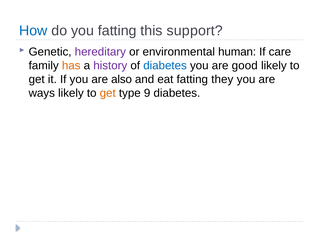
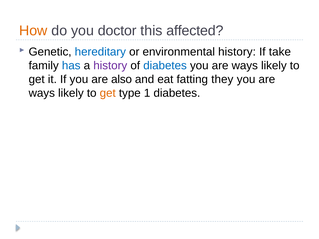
How colour: blue -> orange (33, 31)
you fatting: fatting -> doctor (117, 31)
support: support -> affected (195, 31)
hereditary colour: purple -> blue (100, 52)
environmental human: human -> history (237, 52)
care: care -> take (280, 52)
has colour: orange -> blue (71, 66)
good: good -> ways (245, 66)
9: 9 -> 1 (147, 93)
